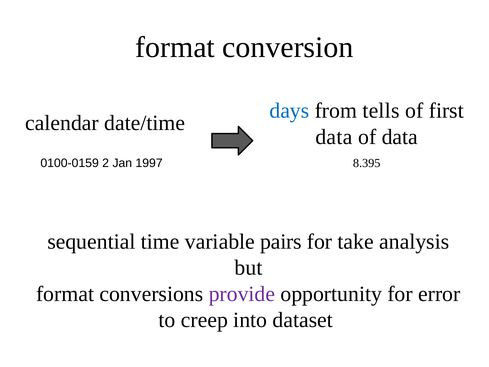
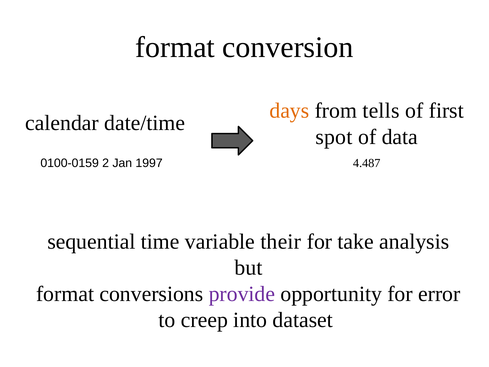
days colour: blue -> orange (289, 111)
data: data -> spot (334, 137)
8.395: 8.395 -> 4.487 (367, 163)
pairs: pairs -> their (281, 242)
